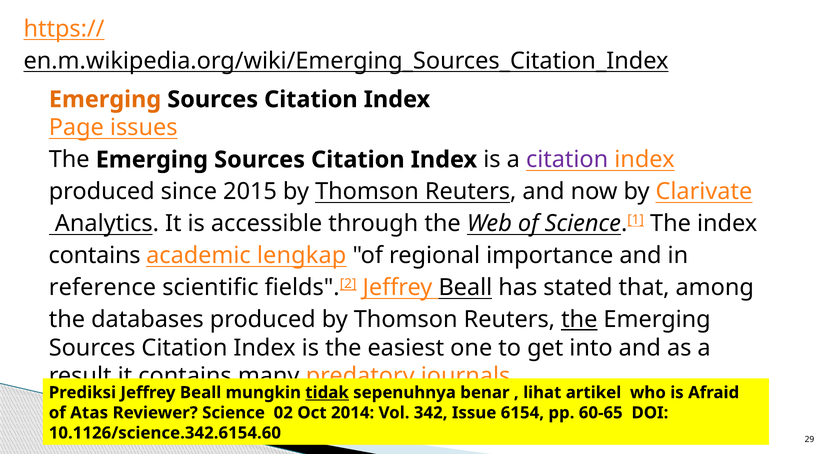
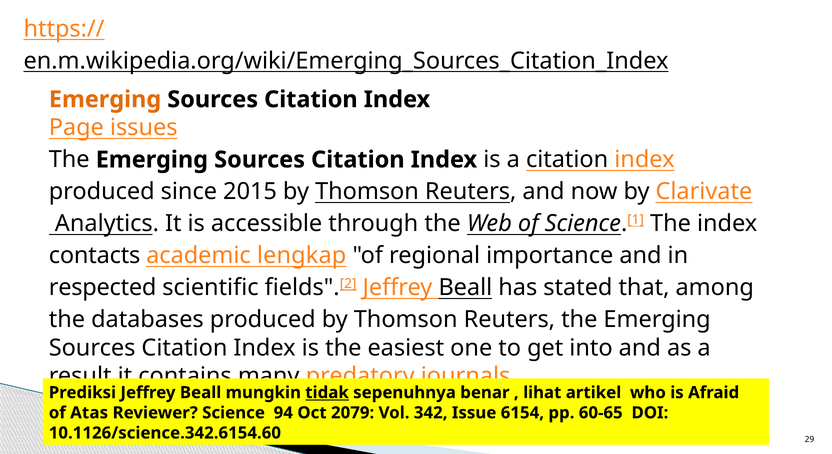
citation colour: purple -> black (567, 160)
contains: contains -> contacts (95, 256)
reference: reference -> respected (103, 288)
the underline: present -> none (579, 319)
02: 02 -> 94 (283, 413)
2014: 2014 -> 2079 (353, 413)
